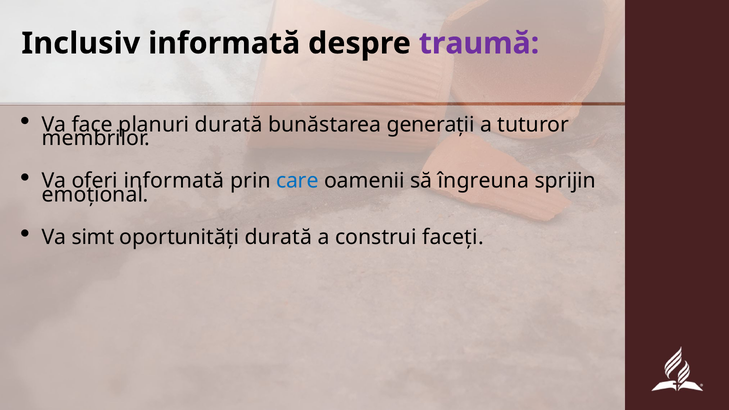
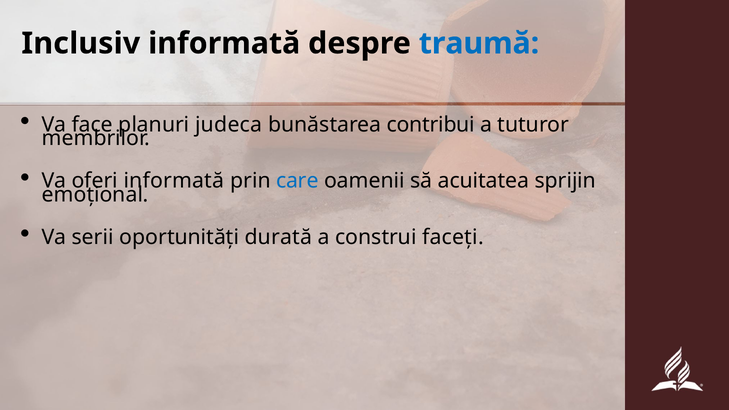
traumă colour: purple -> blue (479, 43)
planuri durată: durată -> judeca (229, 125)
generații: generații -> contribui (431, 125)
îngreuna: îngreuna -> acuitatea (483, 181)
simt: simt -> serii (93, 237)
